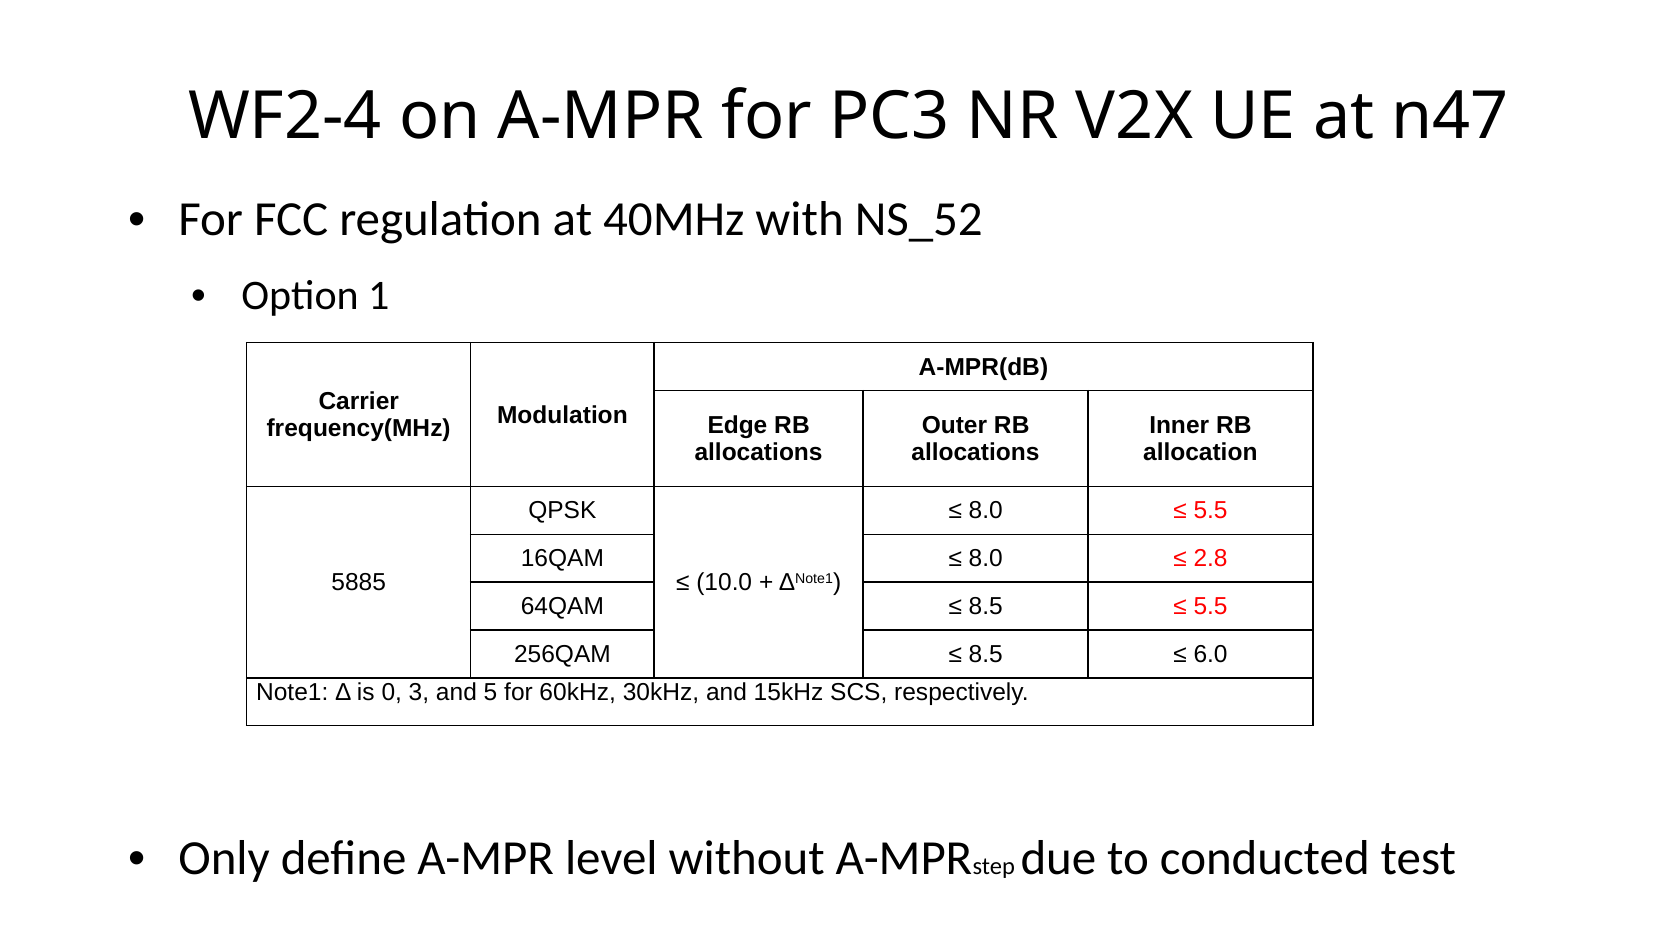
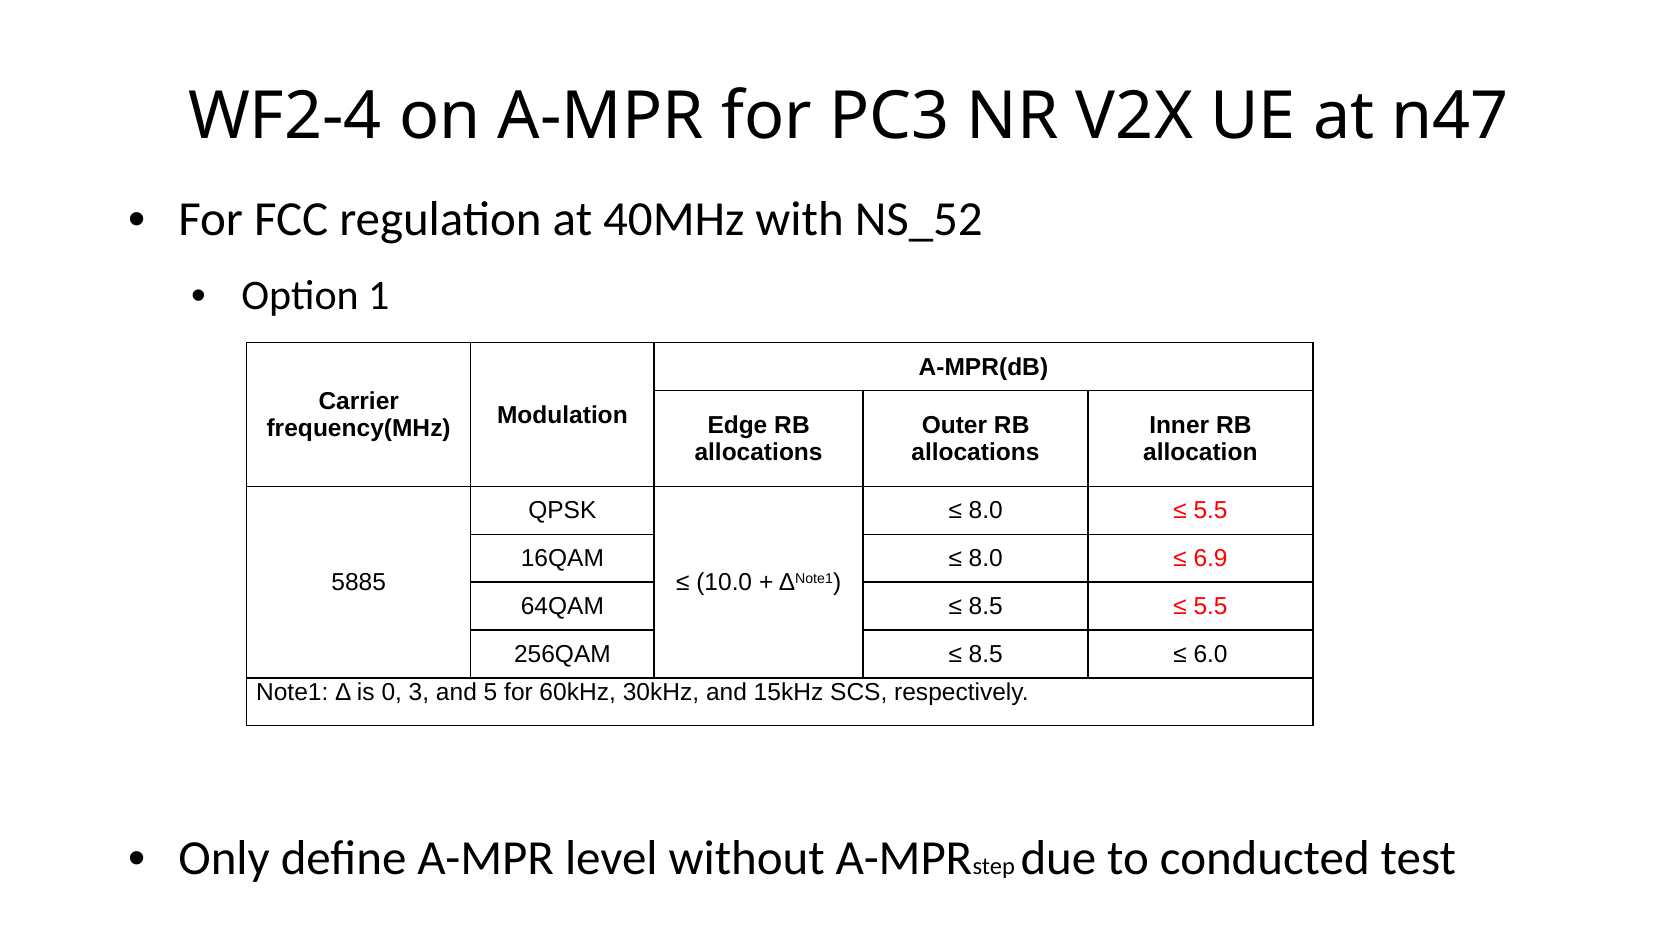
2.8: 2.8 -> 6.9 (1211, 559)
